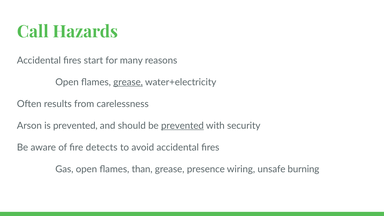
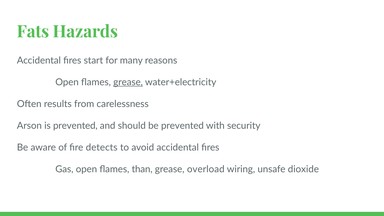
Call: Call -> Fats (33, 32)
prevented underline: present -> none (182, 126)
presence: presence -> overload (206, 169)
burning: burning -> dioxide (303, 169)
